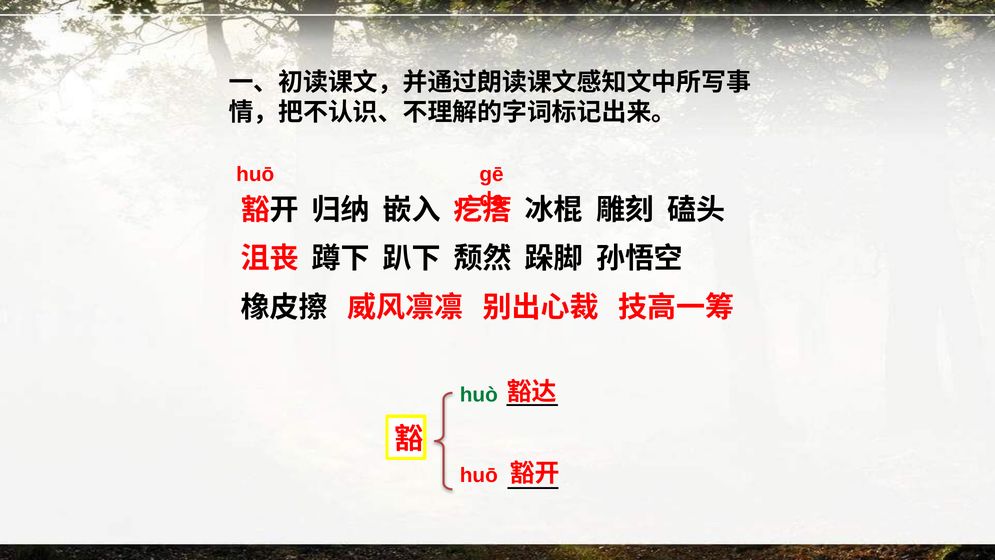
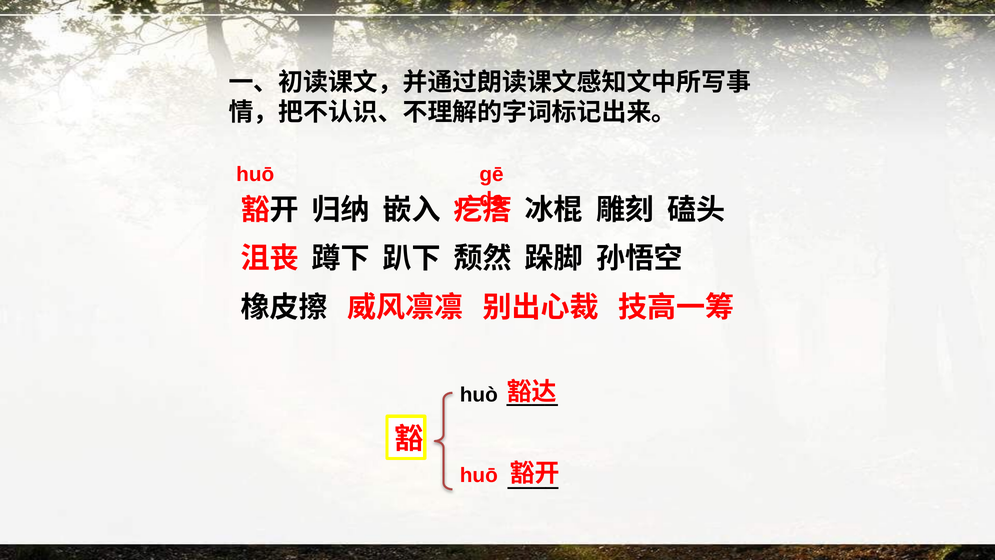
huò colour: green -> black (479, 395)
